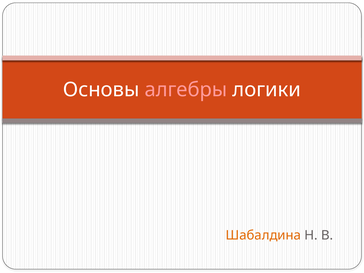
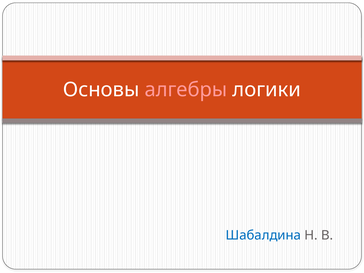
Шабалдина colour: orange -> blue (263, 235)
